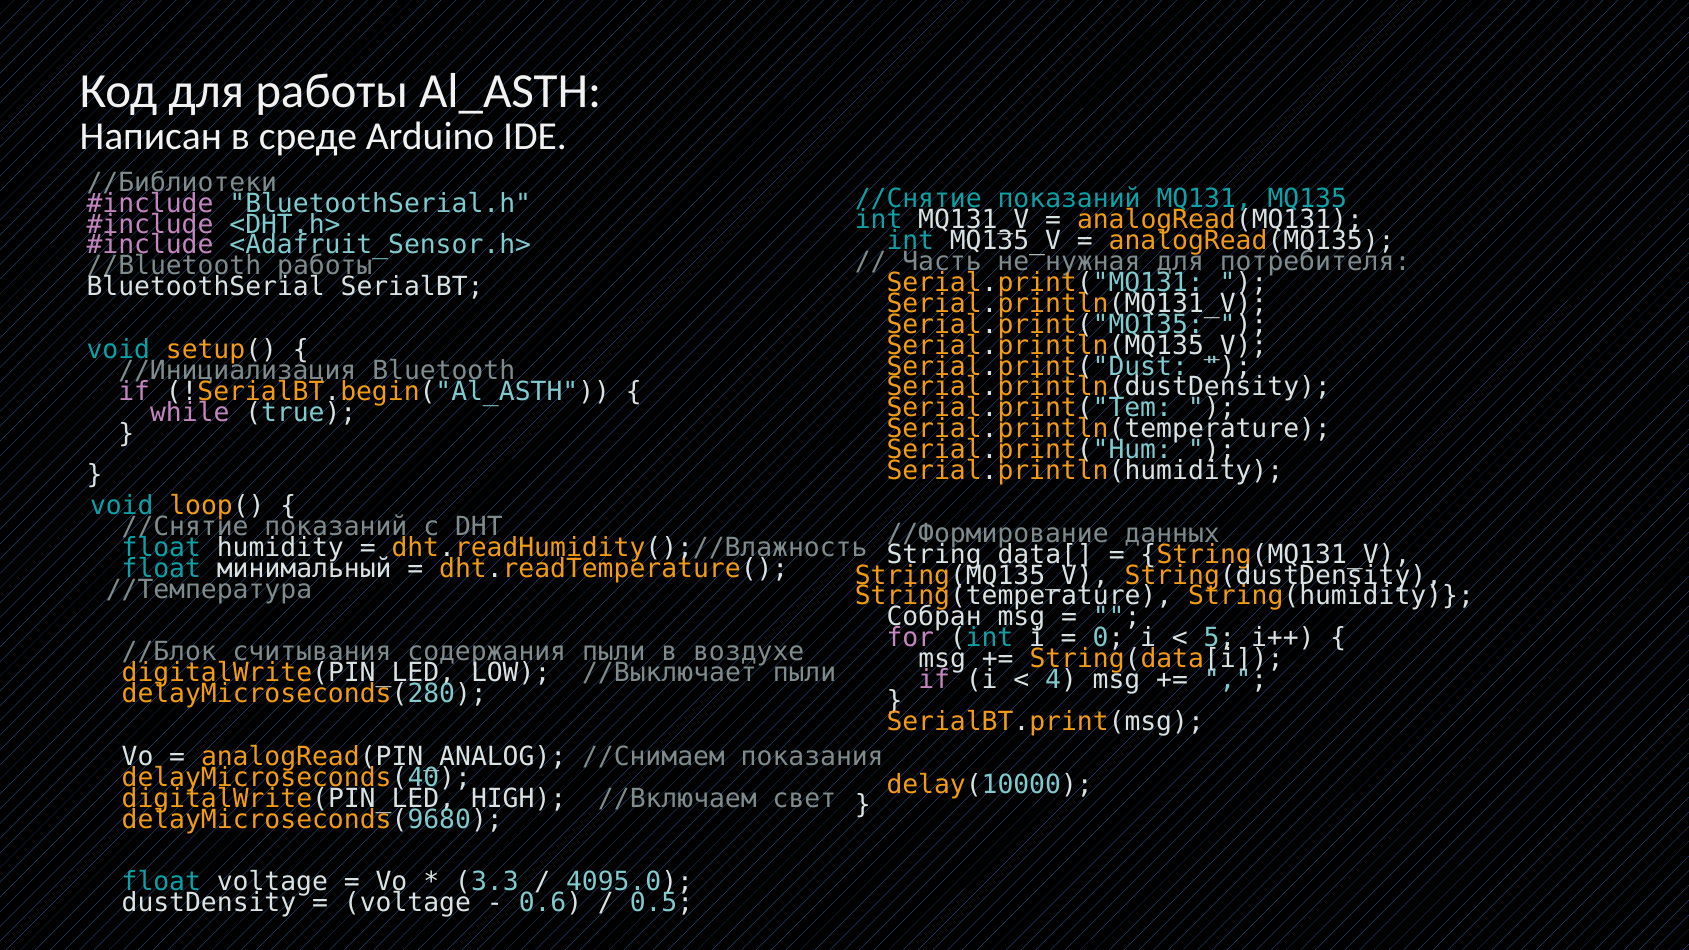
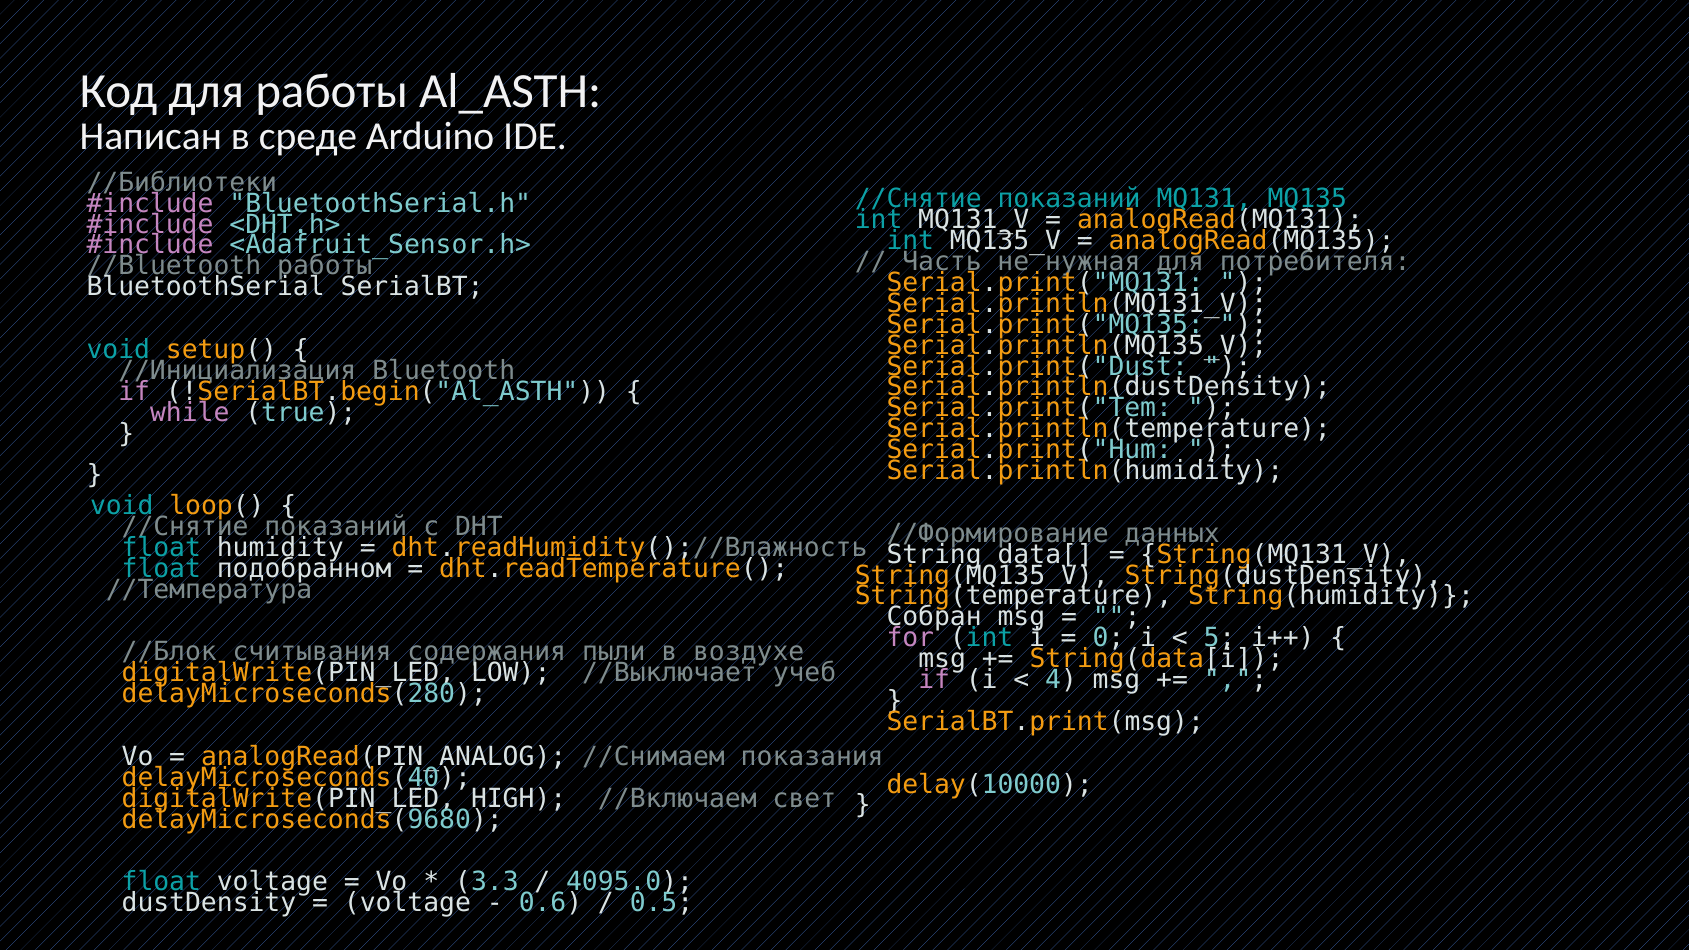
минимальный: минимальный -> подобранном (304, 569)
//Выключает пыли: пыли -> учеб (804, 673)
